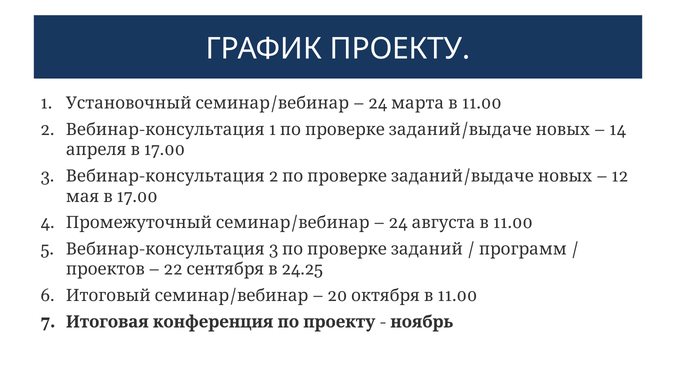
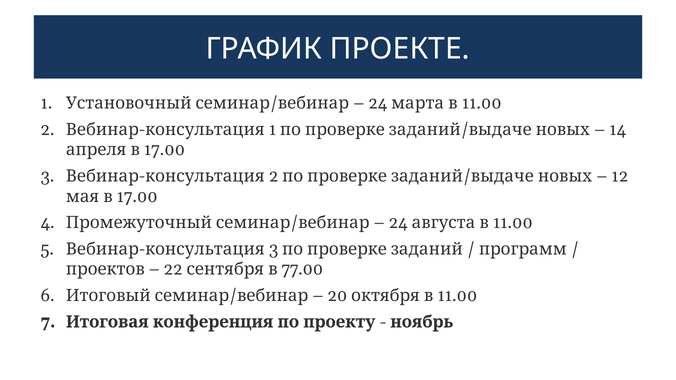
ГРАФИК ПРОЕКТУ: ПРОЕКТУ -> ПРОЕКТЕ (400, 49)
24.25: 24.25 -> 77.00 (302, 269)
